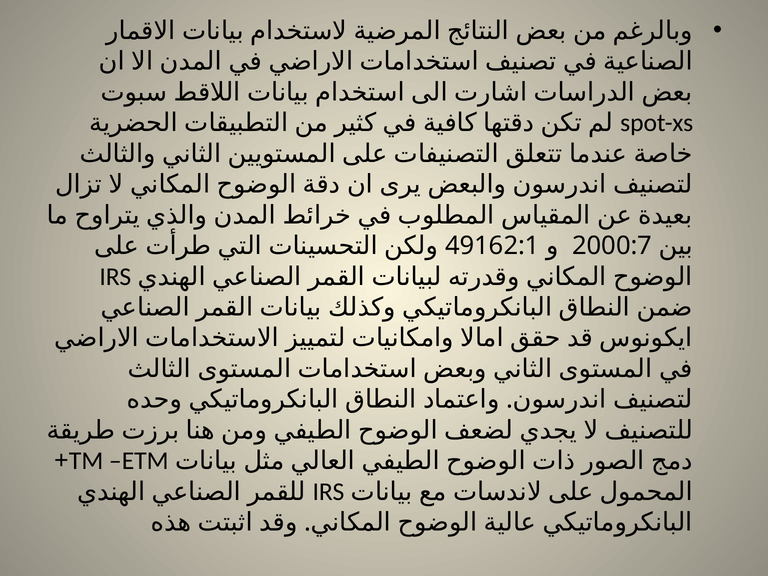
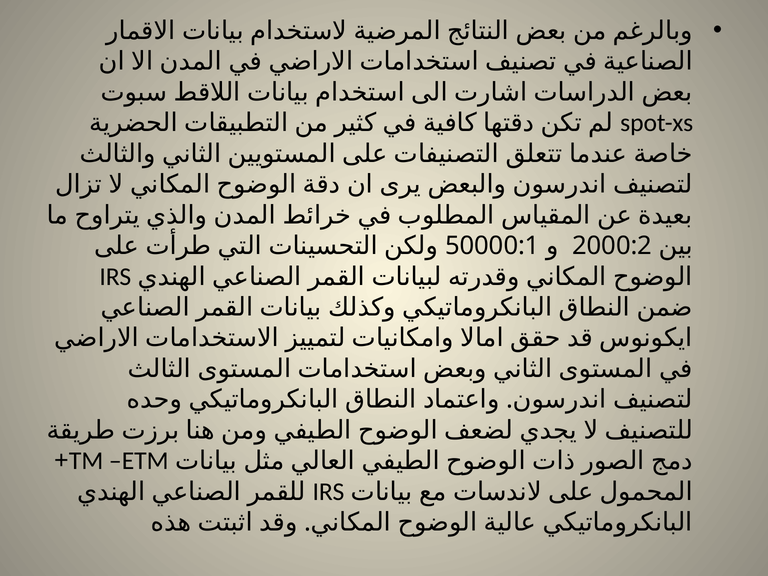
49162:1: 49162:1 -> 50000:1 (492, 246)
2000:7: 2000:7 -> 2000:2 (612, 246)
